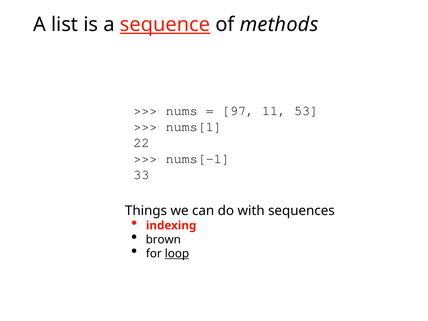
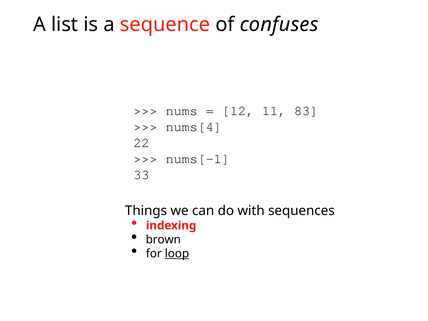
sequence underline: present -> none (165, 25)
methods: methods -> confuses (279, 25)
97: 97 -> 12 (238, 111)
53: 53 -> 83 (306, 111)
nums[1: nums[1 -> nums[4 (194, 127)
